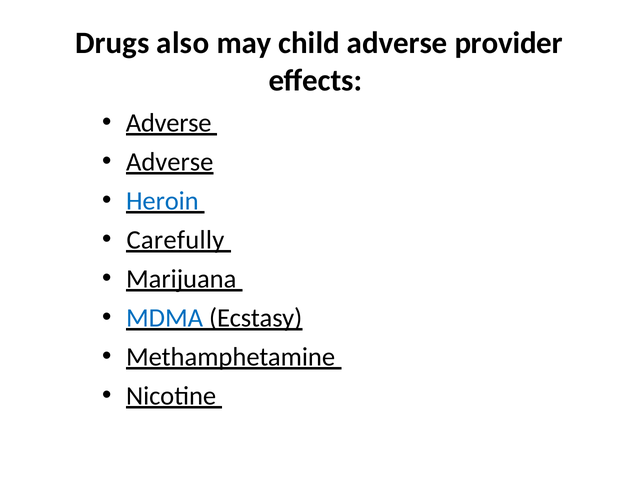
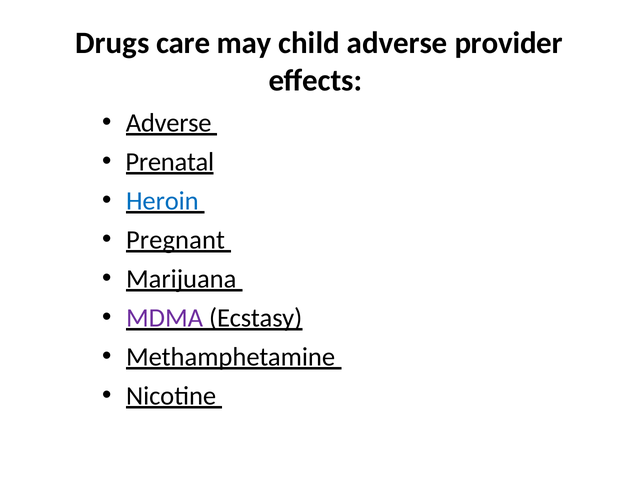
also: also -> care (183, 43)
Adverse: Adverse -> Prenatal (170, 162)
Carefully: Carefully -> Pregnant (175, 240)
MDMA colour: blue -> purple (165, 318)
